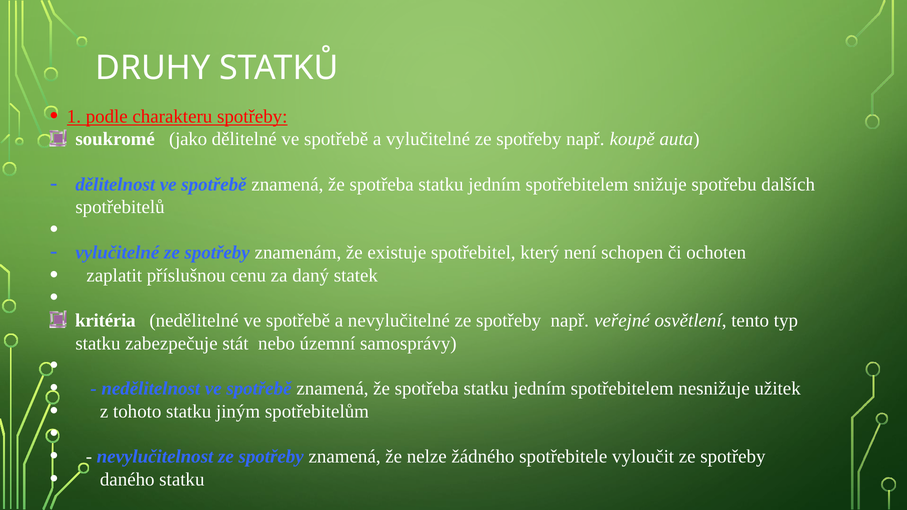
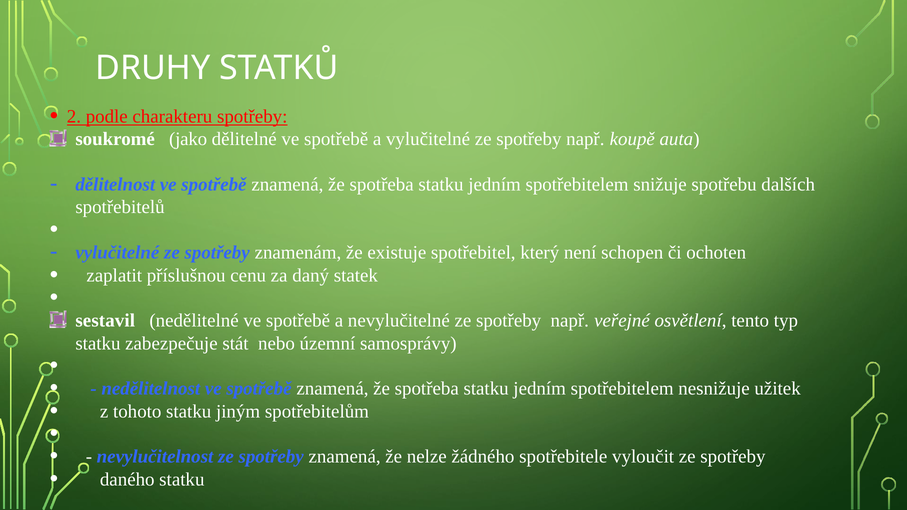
1: 1 -> 2 (74, 117)
kritéria: kritéria -> sestavil (105, 321)
